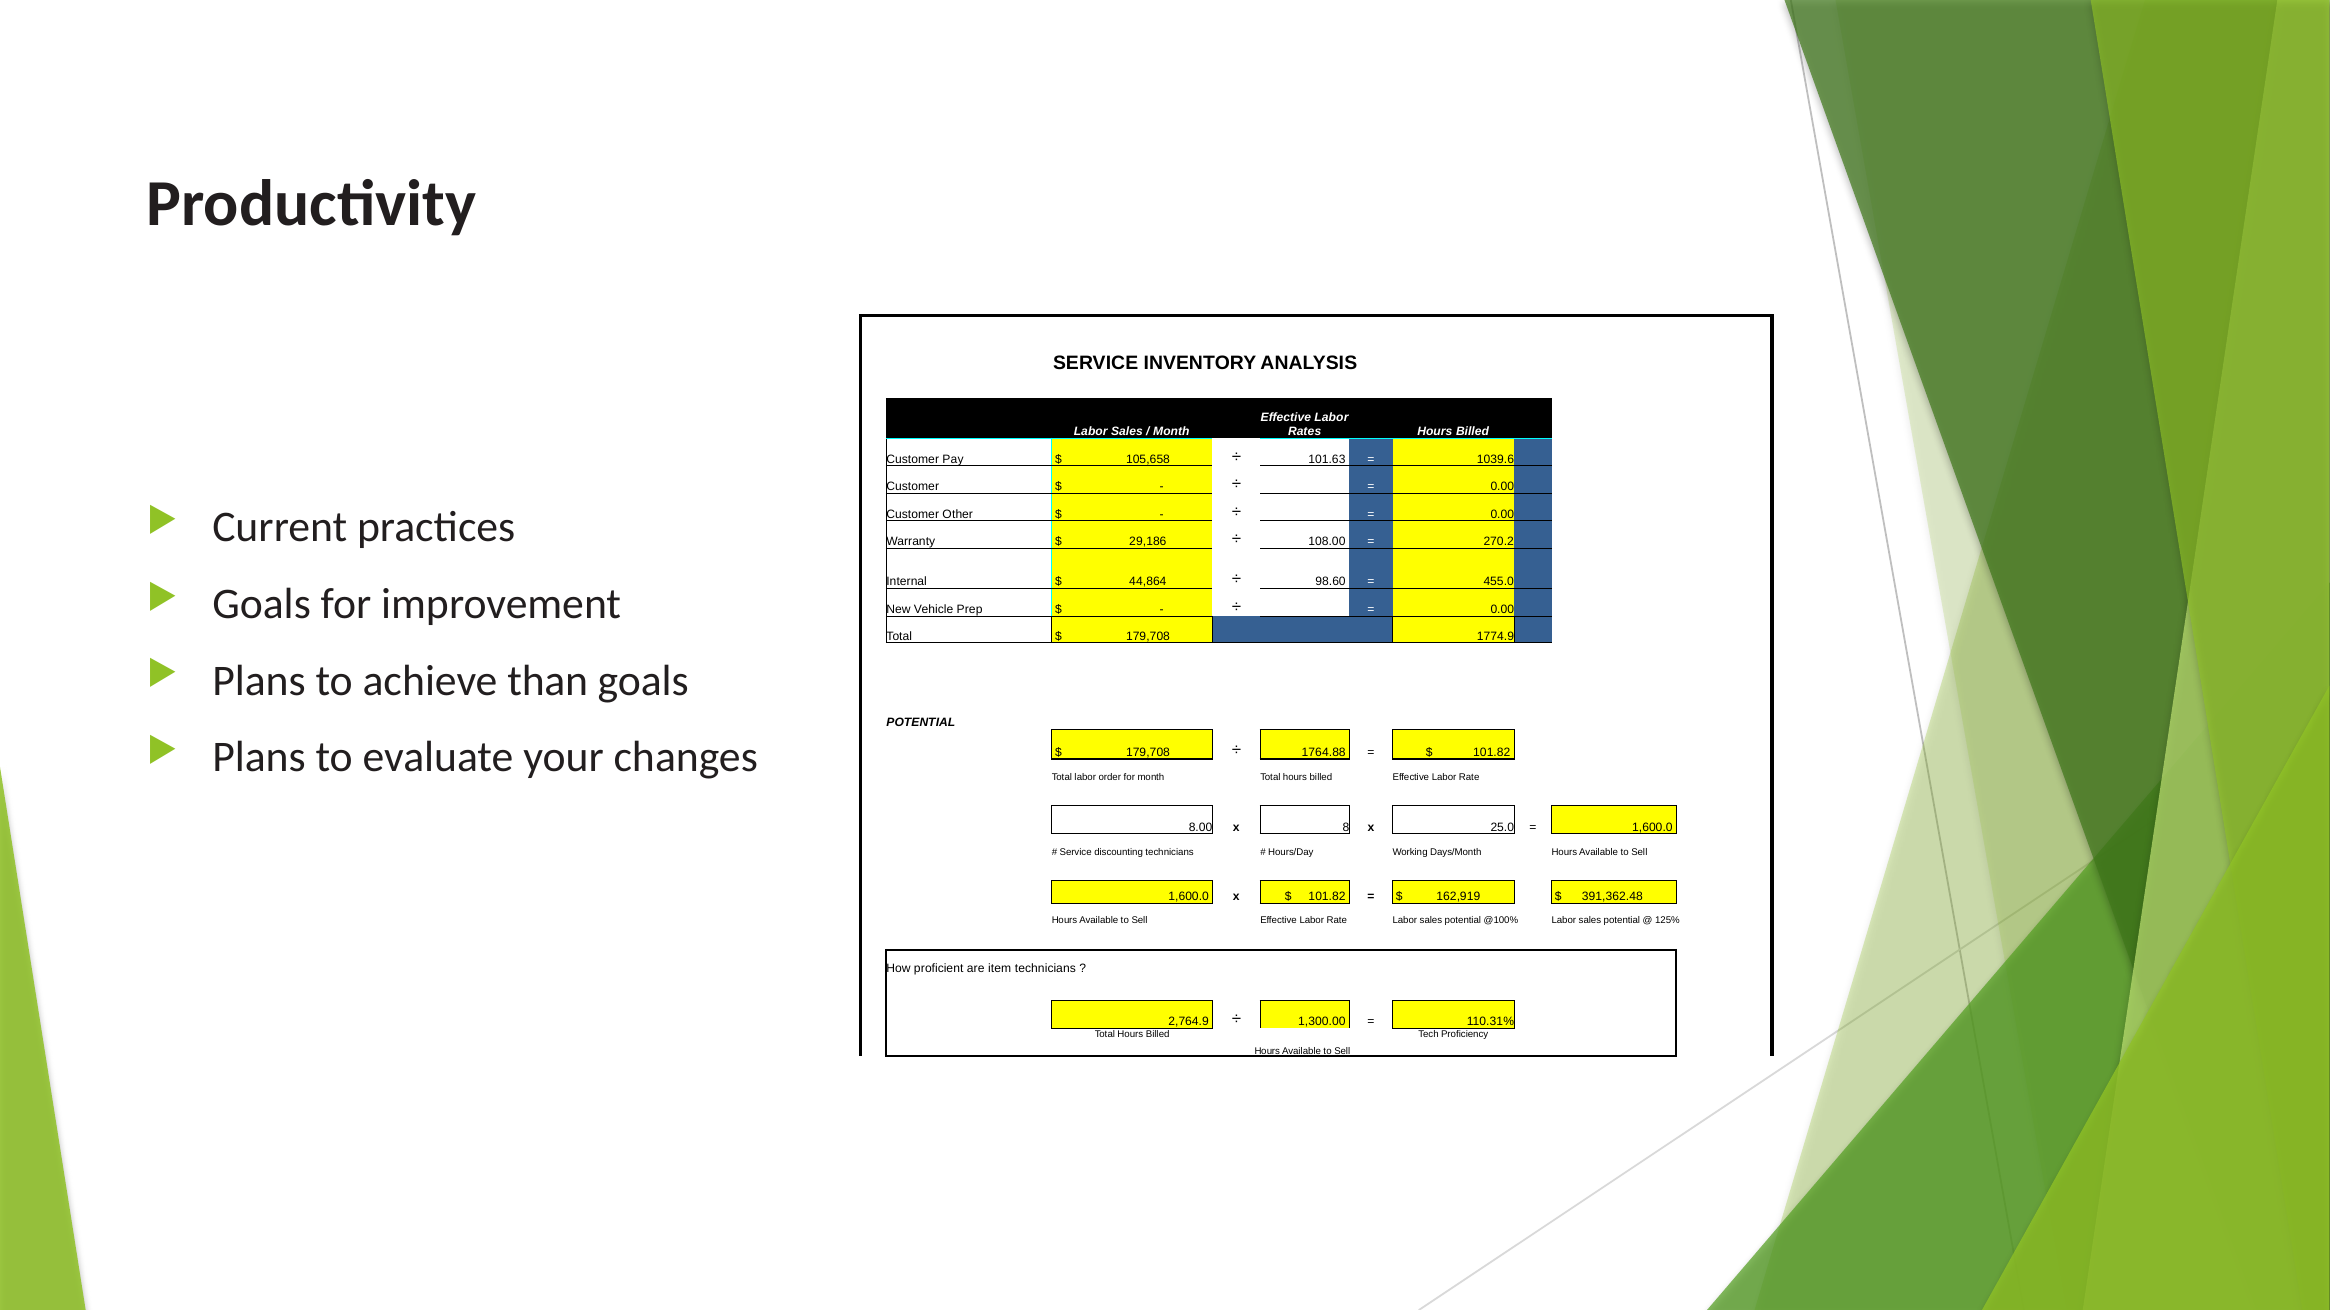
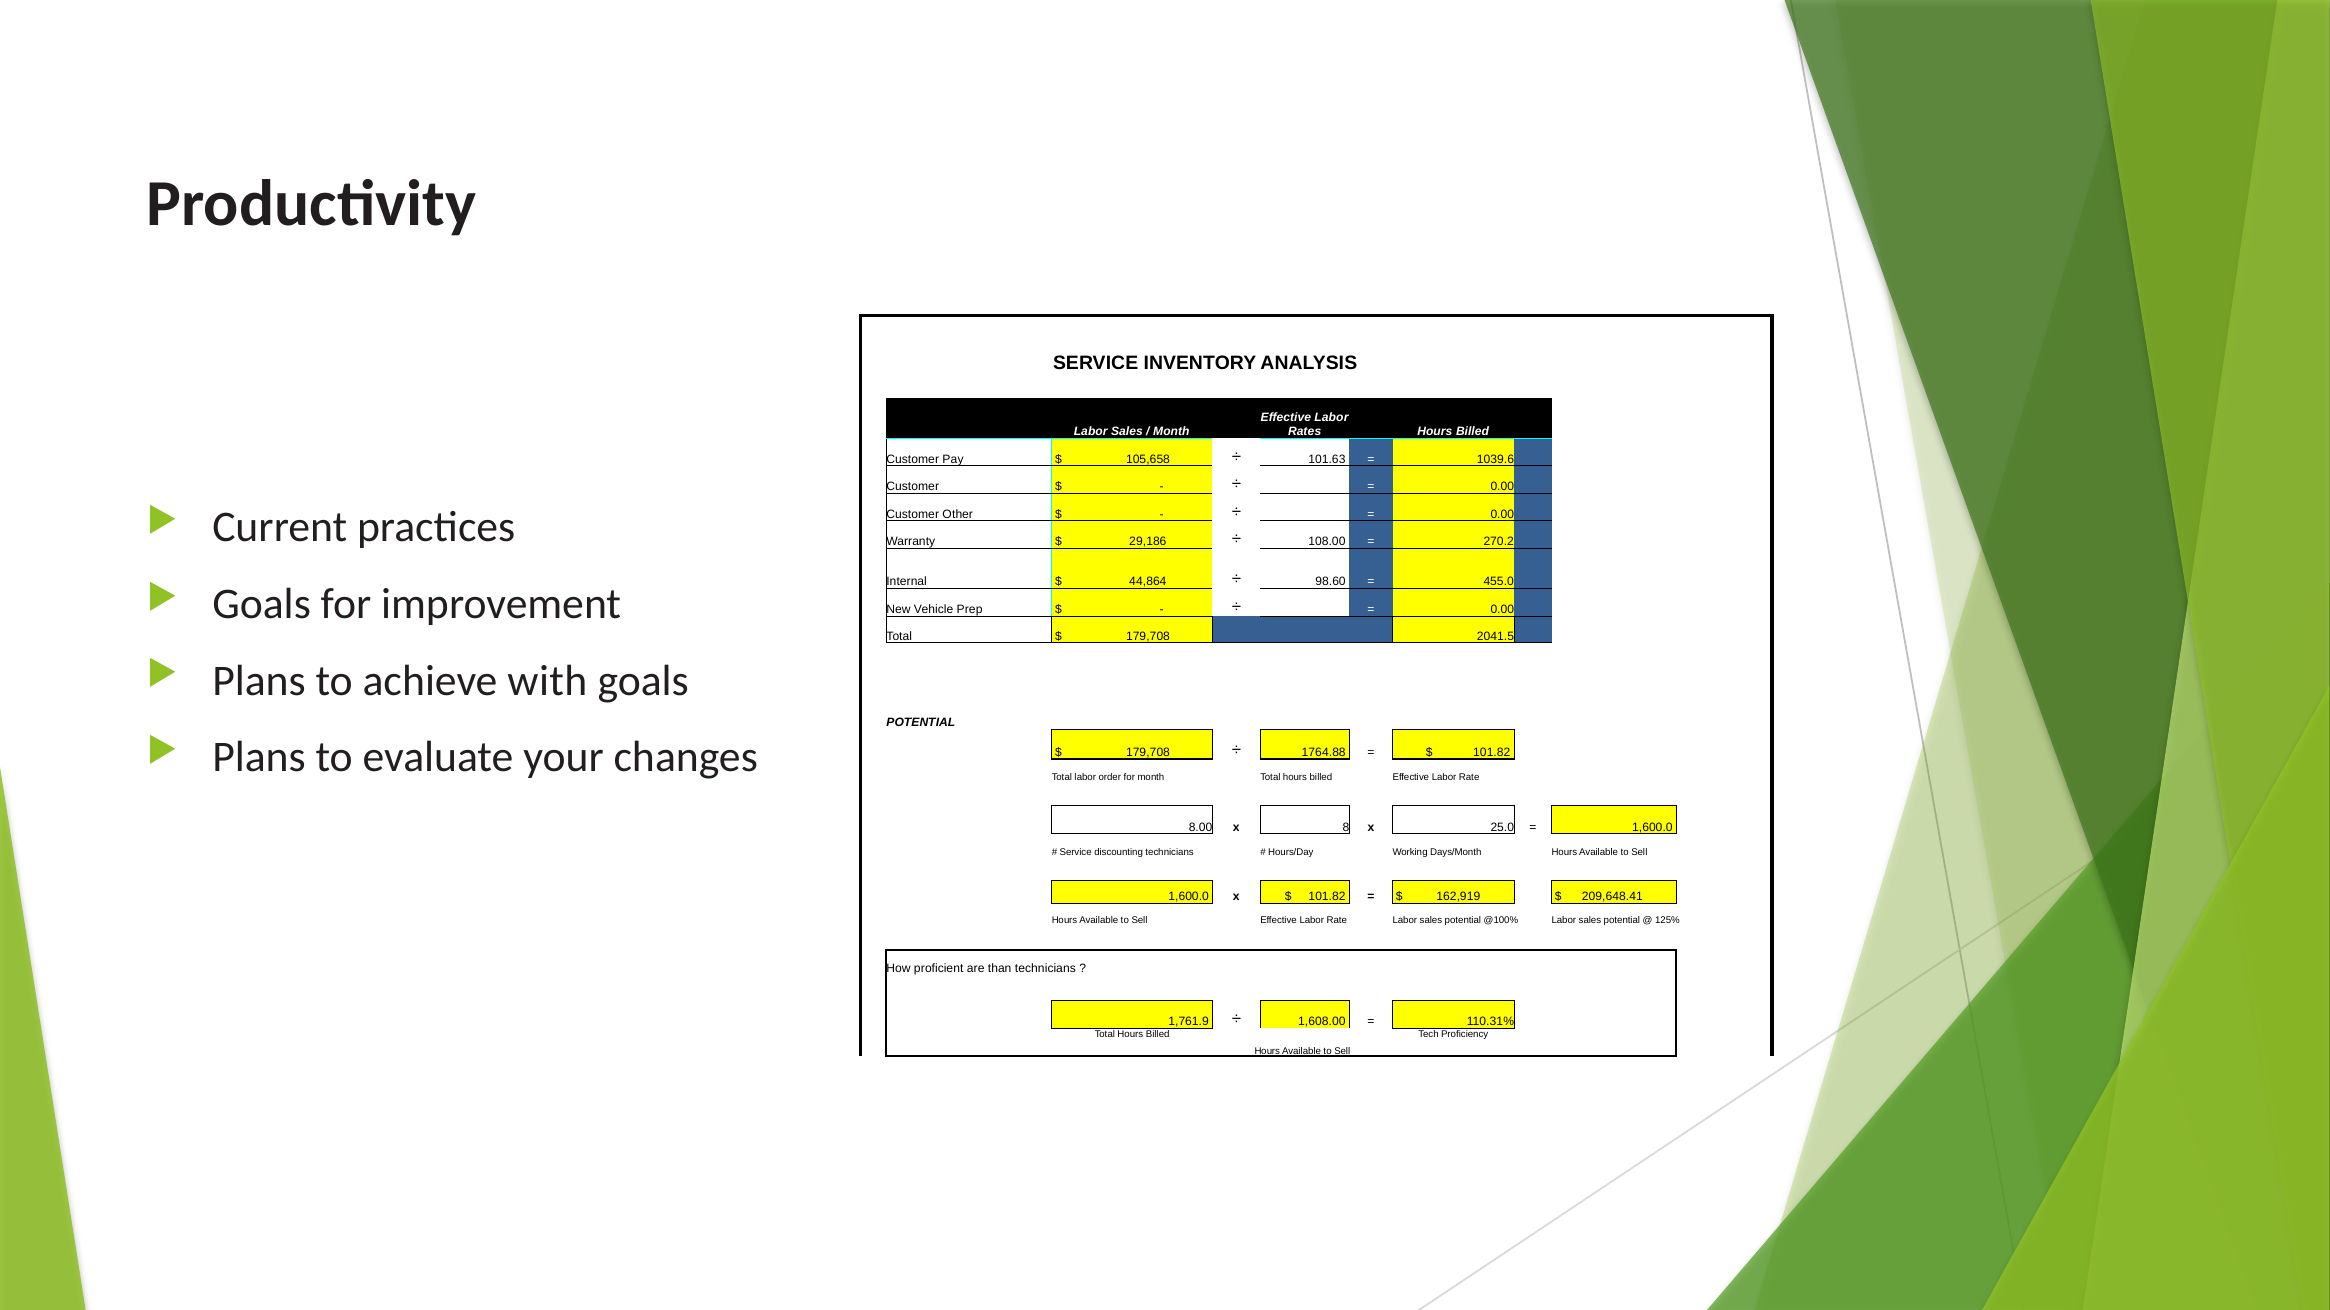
1774.9: 1774.9 -> 2041.5 (1496, 636)
than: than -> with (547, 681)
391,362.48: 391,362.48 -> 209,648.41 (1612, 897)
item: item -> than (1000, 969)
2,764.9: 2,764.9 -> 1,761.9 (1189, 1022)
1,300.00: 1,300.00 -> 1,608.00 (1322, 1022)
